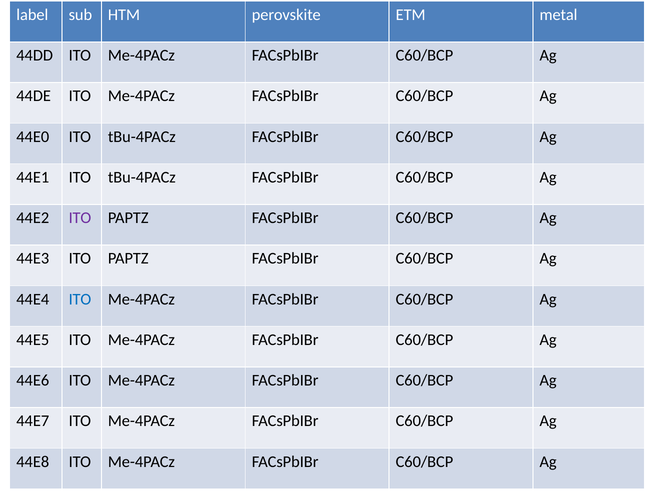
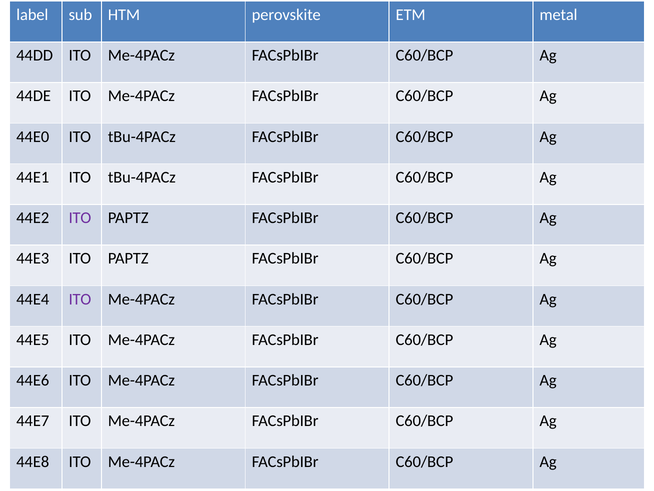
ITO colour: blue -> purple (80, 299)
